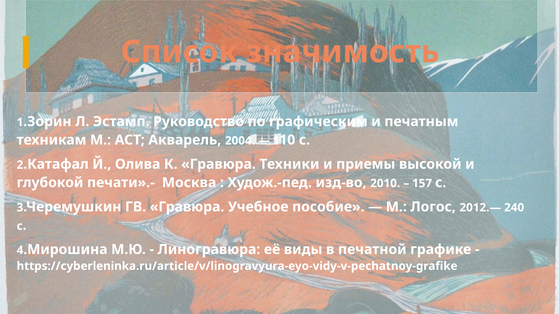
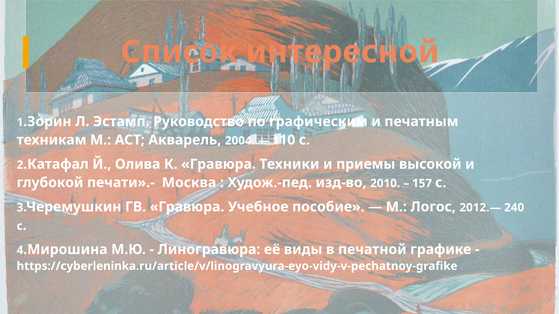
значимость: значимость -> интересной (343, 52)
